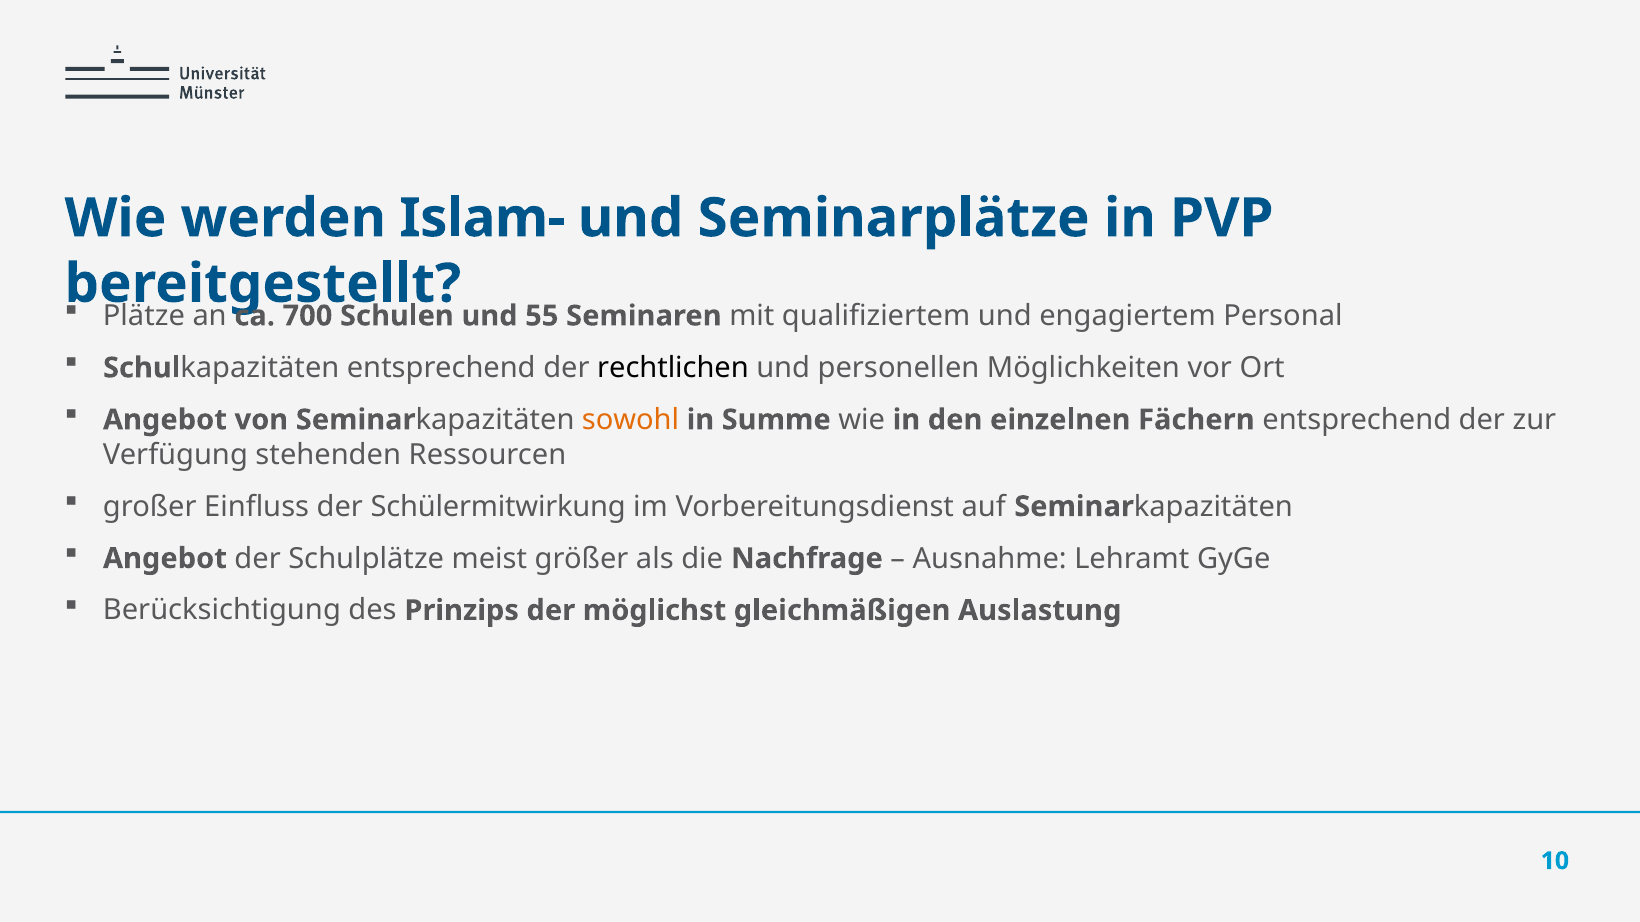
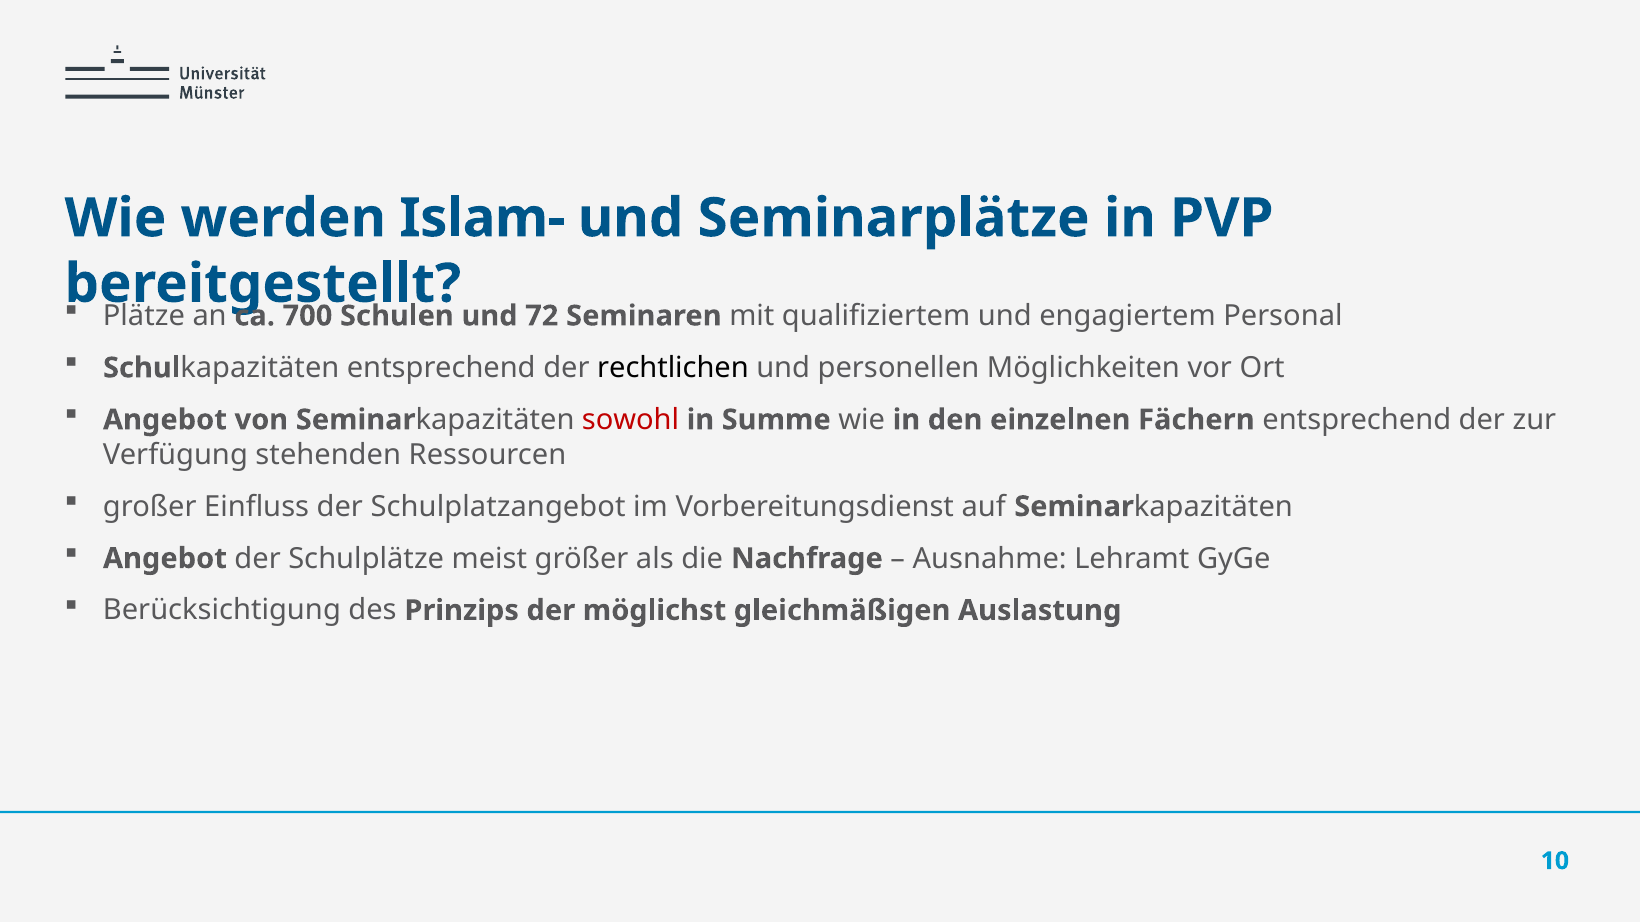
55: 55 -> 72 (542, 316)
sowohl colour: orange -> red (631, 420)
Schülermitwirkung: Schülermitwirkung -> Schulplatzangebot (498, 507)
